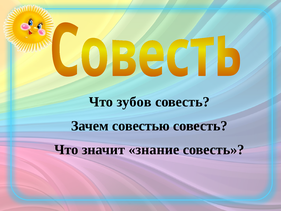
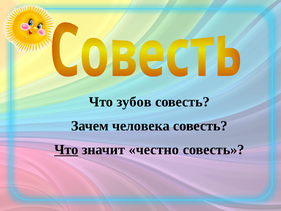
совестью: совестью -> человека (141, 126)
Что underline: none -> present (66, 150)
знание: знание -> честно (154, 150)
